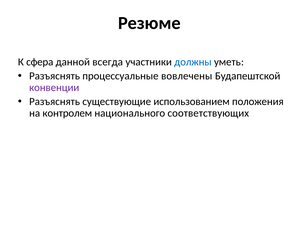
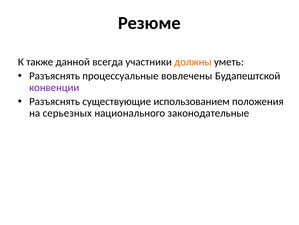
сфера: сфера -> также (40, 62)
должны colour: blue -> orange (193, 62)
контролем: контролем -> серьезных (67, 113)
соответствующих: соответствующих -> законодательные (208, 113)
